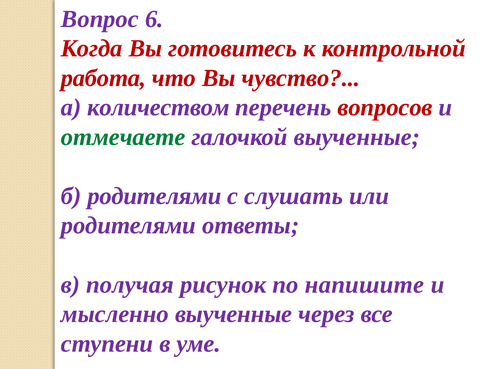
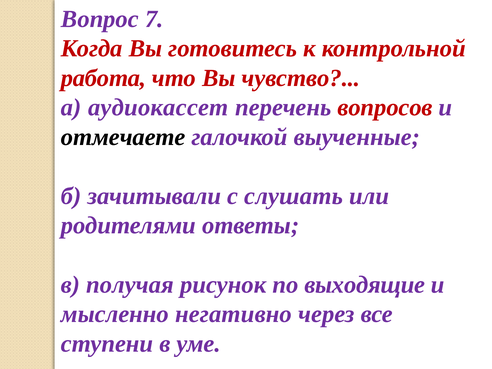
6: 6 -> 7 (154, 19)
количеством: количеством -> аудиокассет (158, 107)
отмечаете colour: green -> black (123, 137)
б родителями: родителями -> зачитывали (154, 196)
напишите: напишите -> выходящие (365, 285)
мысленно выученные: выученные -> негативно (234, 314)
